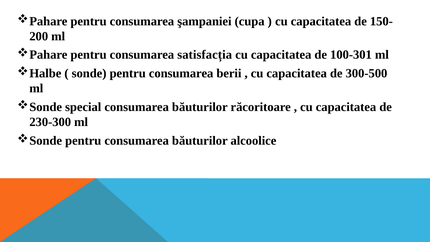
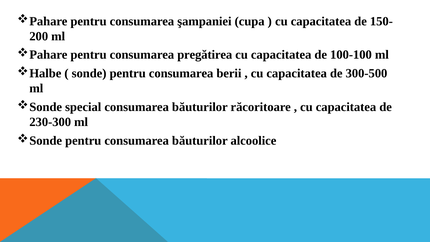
satisfacția: satisfacția -> pregătirea (205, 55)
100-301: 100-301 -> 100-100 (351, 55)
